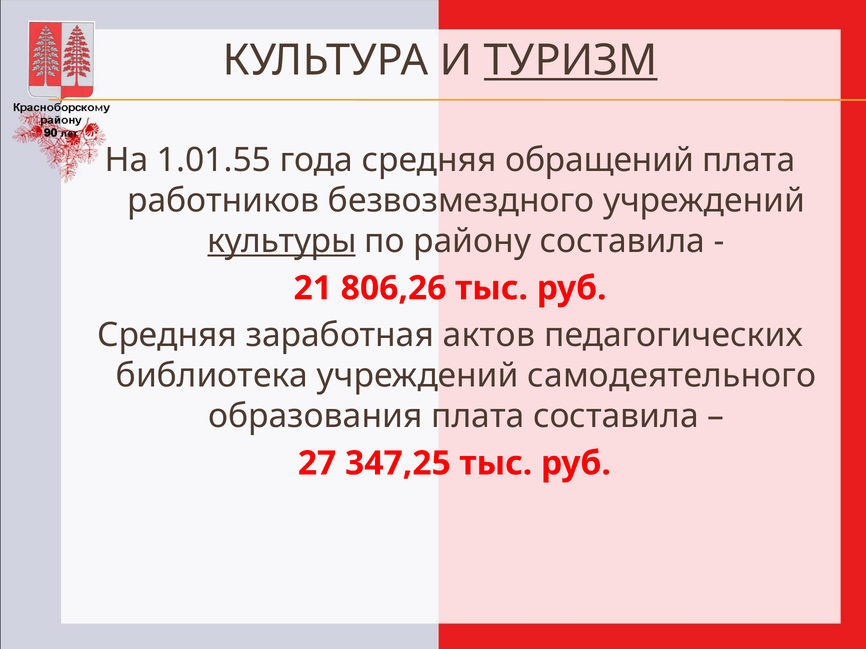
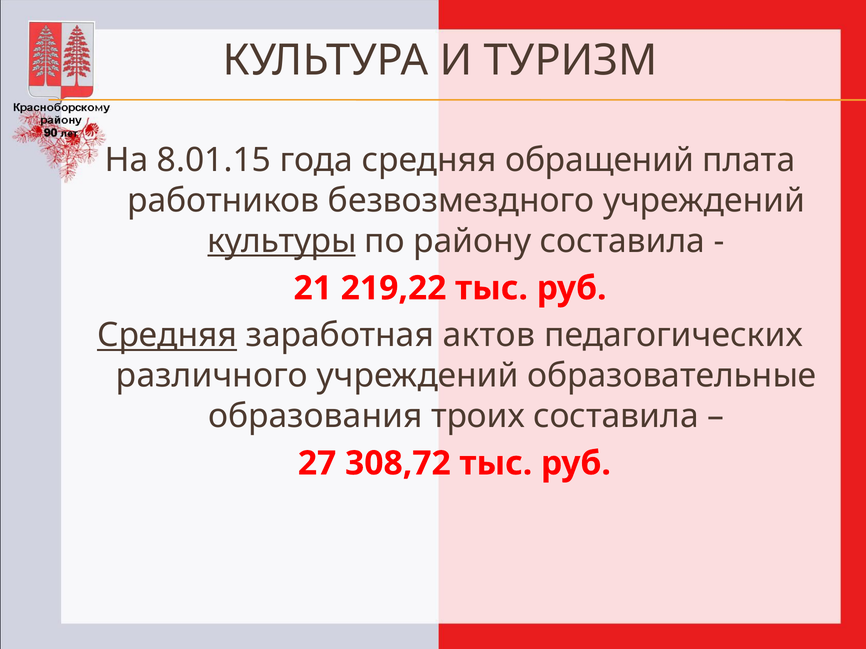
ТУРИЗМ underline: present -> none (571, 61)
1.01.55: 1.01.55 -> 8.01.15 (214, 160)
806,26: 806,26 -> 219,22 (394, 288)
Средняя underline: none -> present (167, 336)
библиотека: библиотека -> различного (212, 376)
самодеятельного: самодеятельного -> образовательные (672, 376)
образования плата: плата -> троих (478, 416)
347,25: 347,25 -> 308,72 (398, 464)
